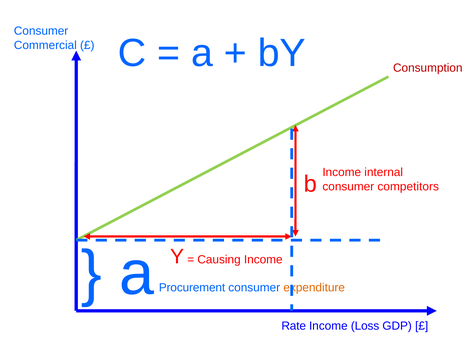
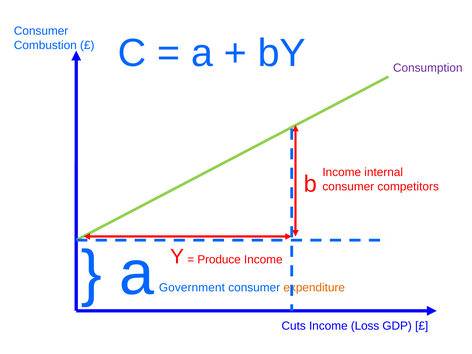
Commercial: Commercial -> Combustion (45, 45)
Consumption colour: red -> purple (428, 68)
Causing: Causing -> Produce (219, 260)
Procurement: Procurement -> Government (192, 288)
Rate: Rate -> Cuts (294, 326)
